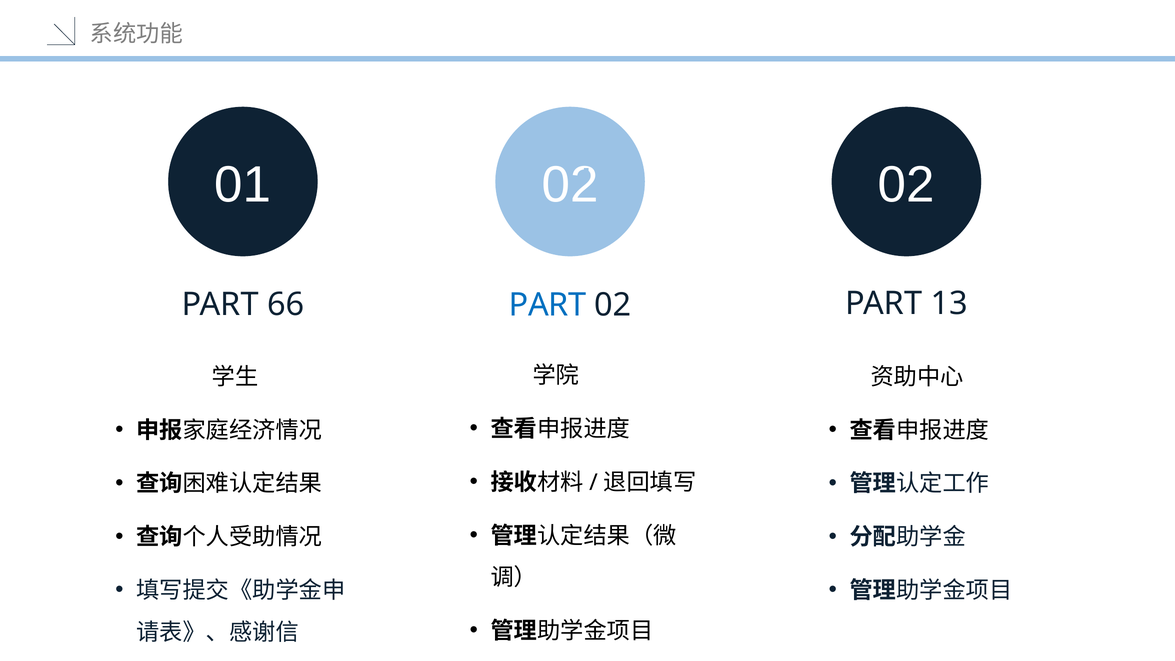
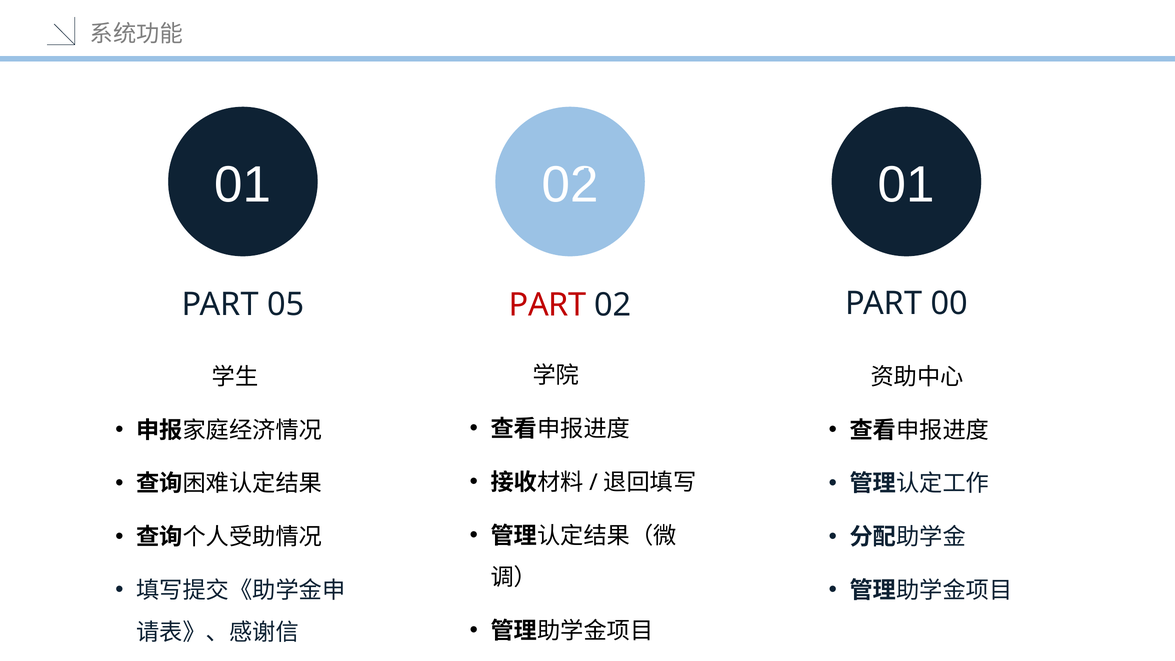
02 02: 02 -> 01 (906, 185)
66: 66 -> 05 (286, 305)
PART colour: blue -> red (548, 305)
13: 13 -> 00 (949, 304)
